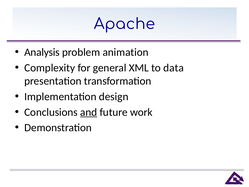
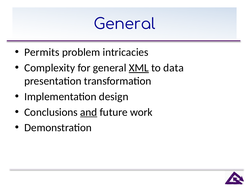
Apache: Apache -> General (125, 24)
Analysis: Analysis -> Permits (42, 52)
animation: animation -> intricacies (126, 52)
XML underline: none -> present (139, 68)
